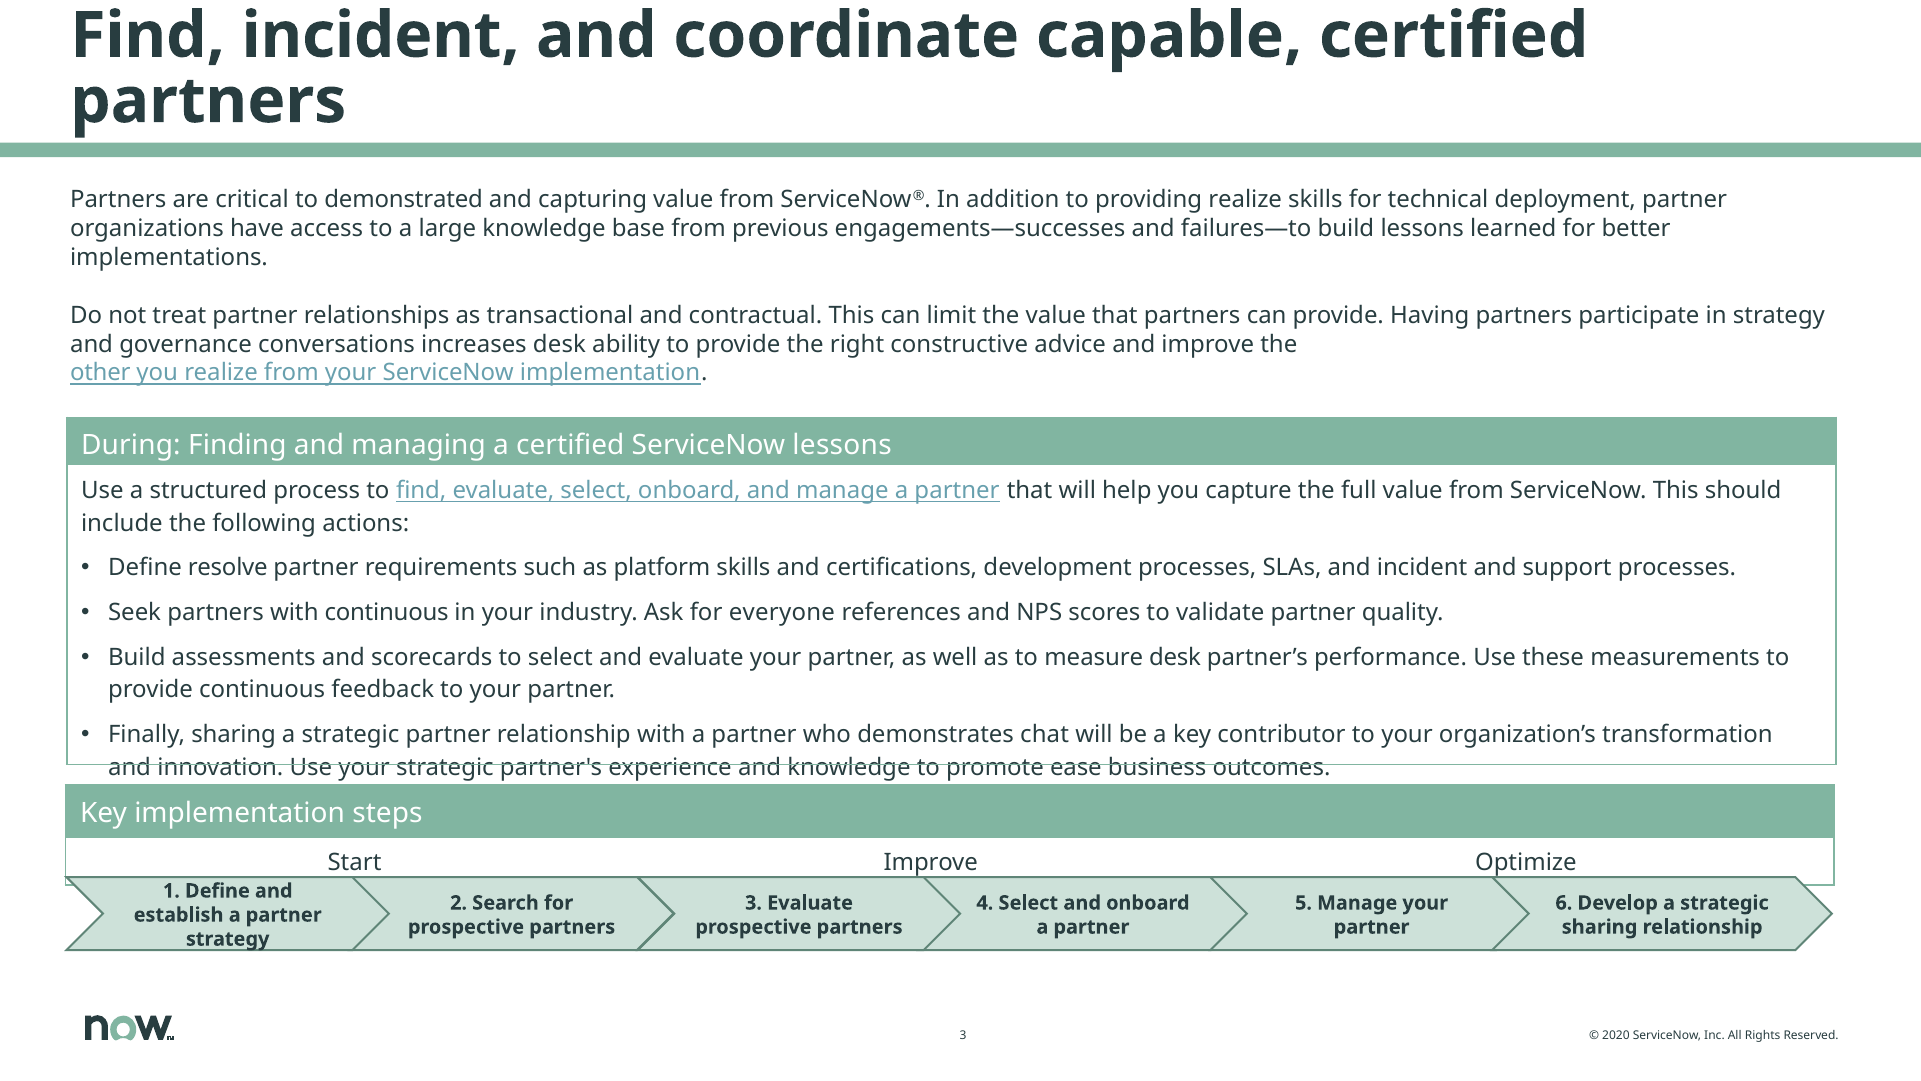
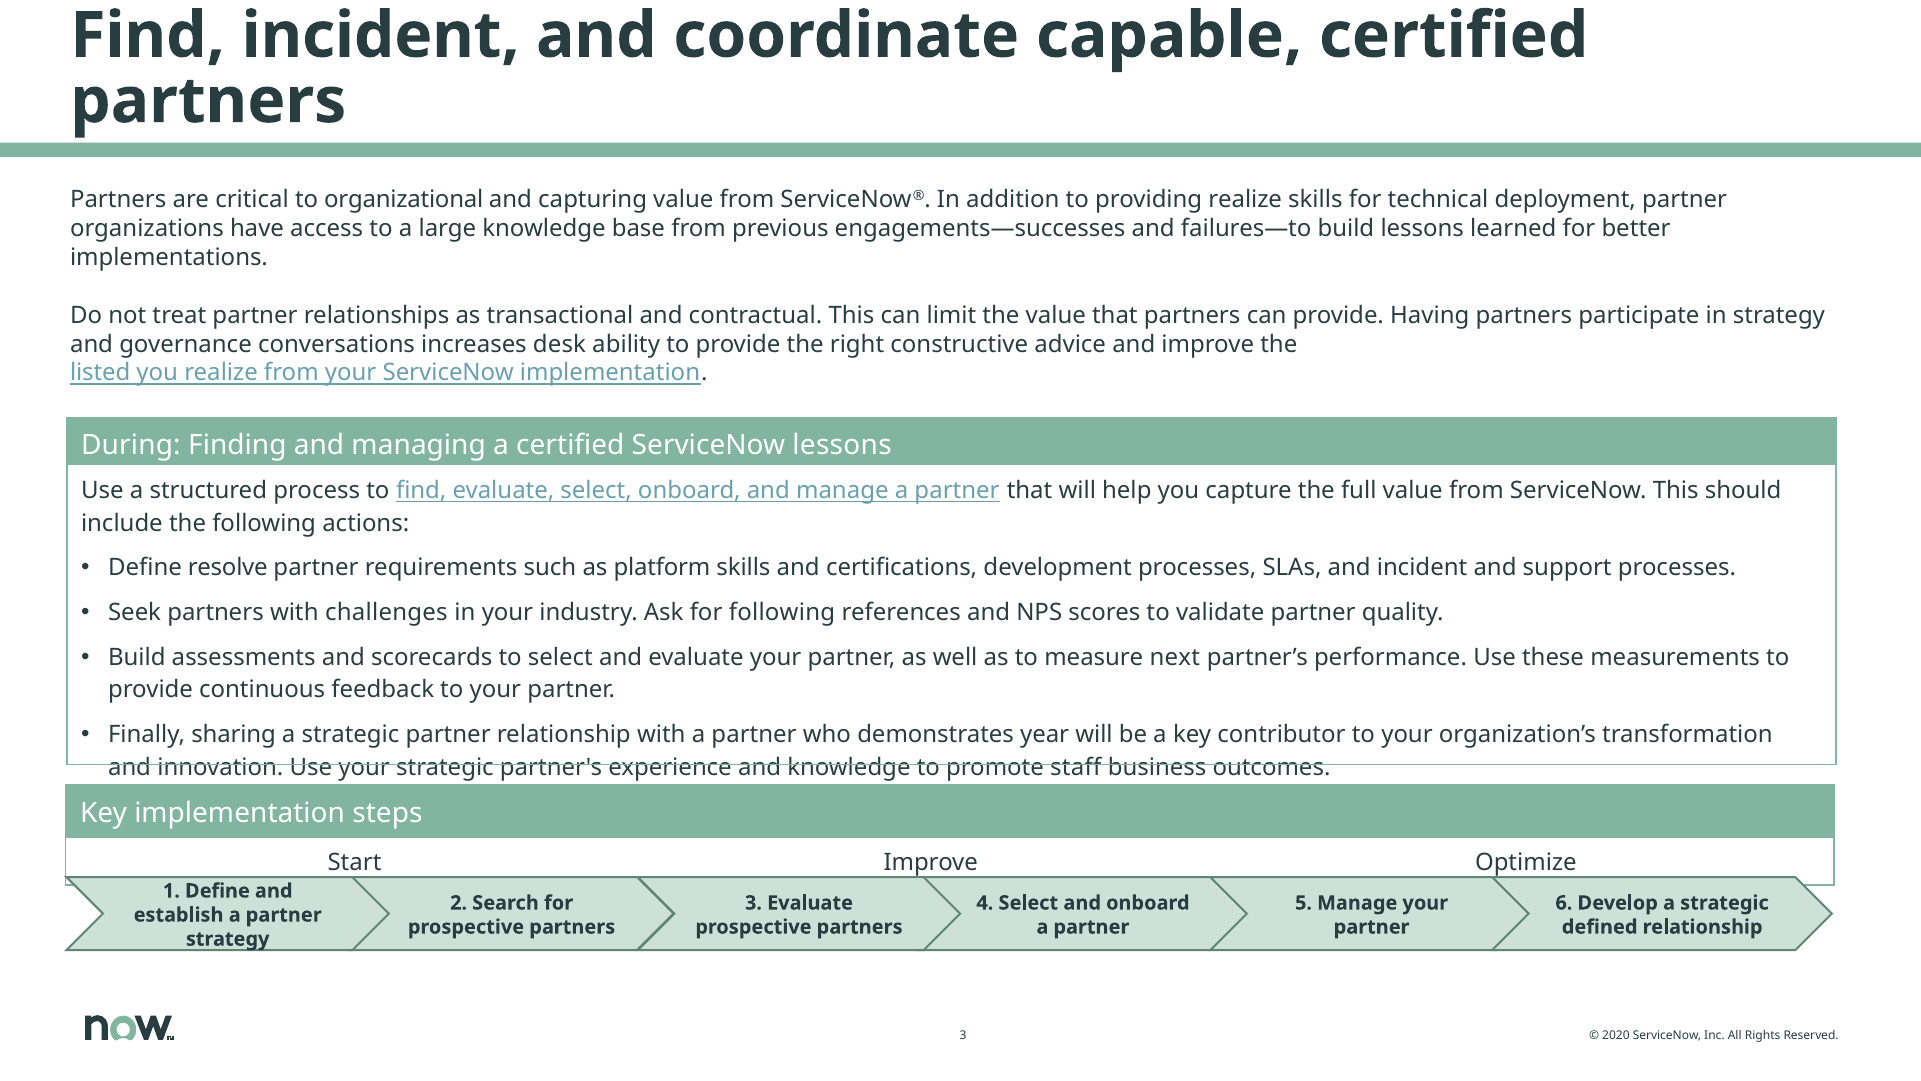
demonstrated: demonstrated -> organizational (404, 200)
other: other -> listed (100, 373)
with continuous: continuous -> challenges (386, 612)
for everyone: everyone -> following (782, 612)
measure desk: desk -> next (1175, 657)
chat: chat -> year (1045, 735)
ease: ease -> staff (1076, 767)
sharing: sharing -> defined (1600, 927)
